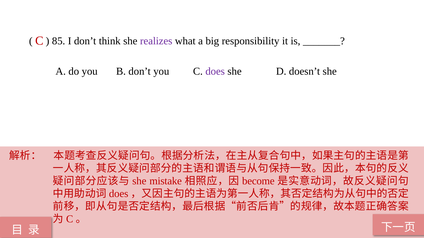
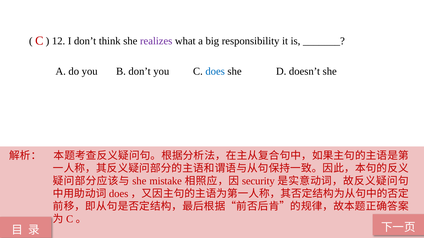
85: 85 -> 12 (59, 41)
does colour: purple -> blue (215, 72)
become: become -> security (258, 181)
